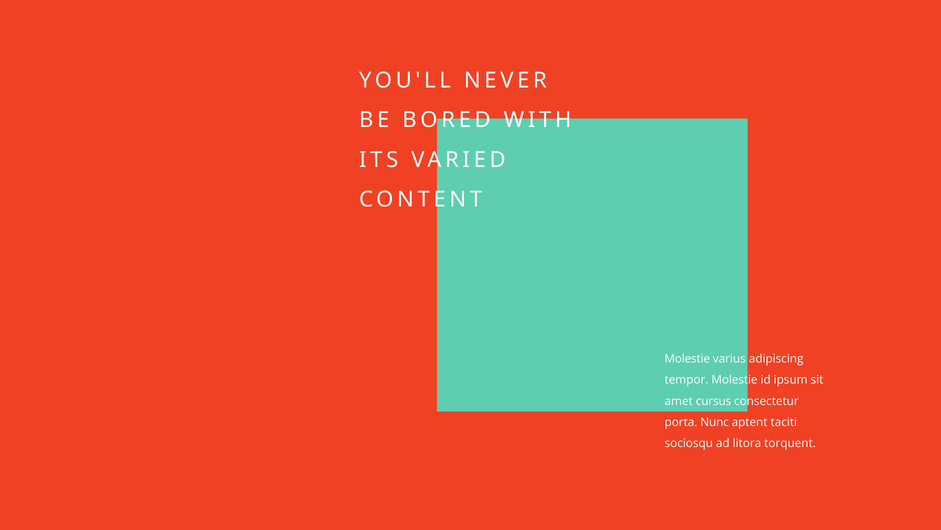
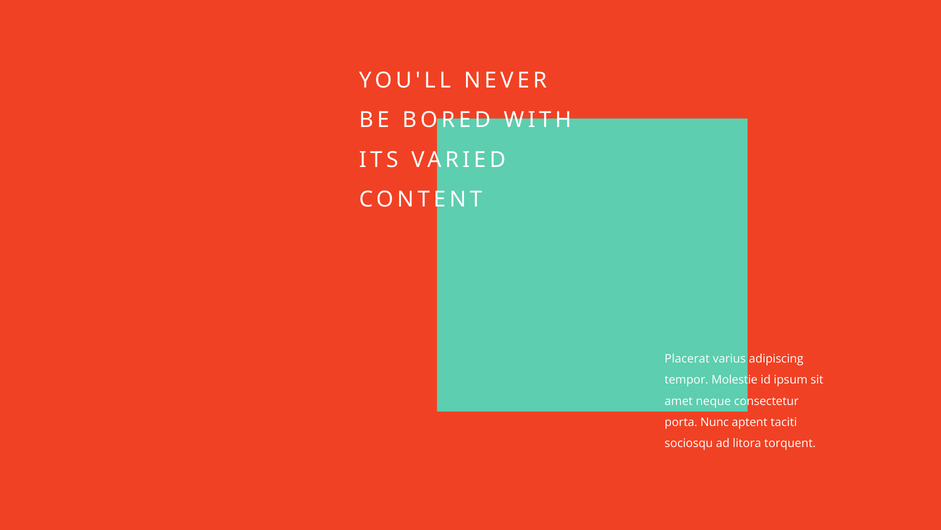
Molestie: Molestie -> Placerat (687, 358)
cursus: cursus -> neque (713, 401)
